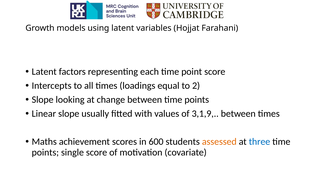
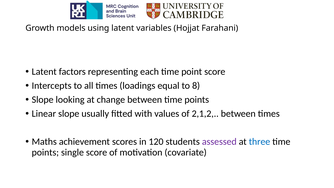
2: 2 -> 8 (196, 86)
3,1,9: 3,1,9 -> 2,1,2 (205, 114)
600: 600 -> 120 (156, 142)
assessed colour: orange -> purple (219, 142)
